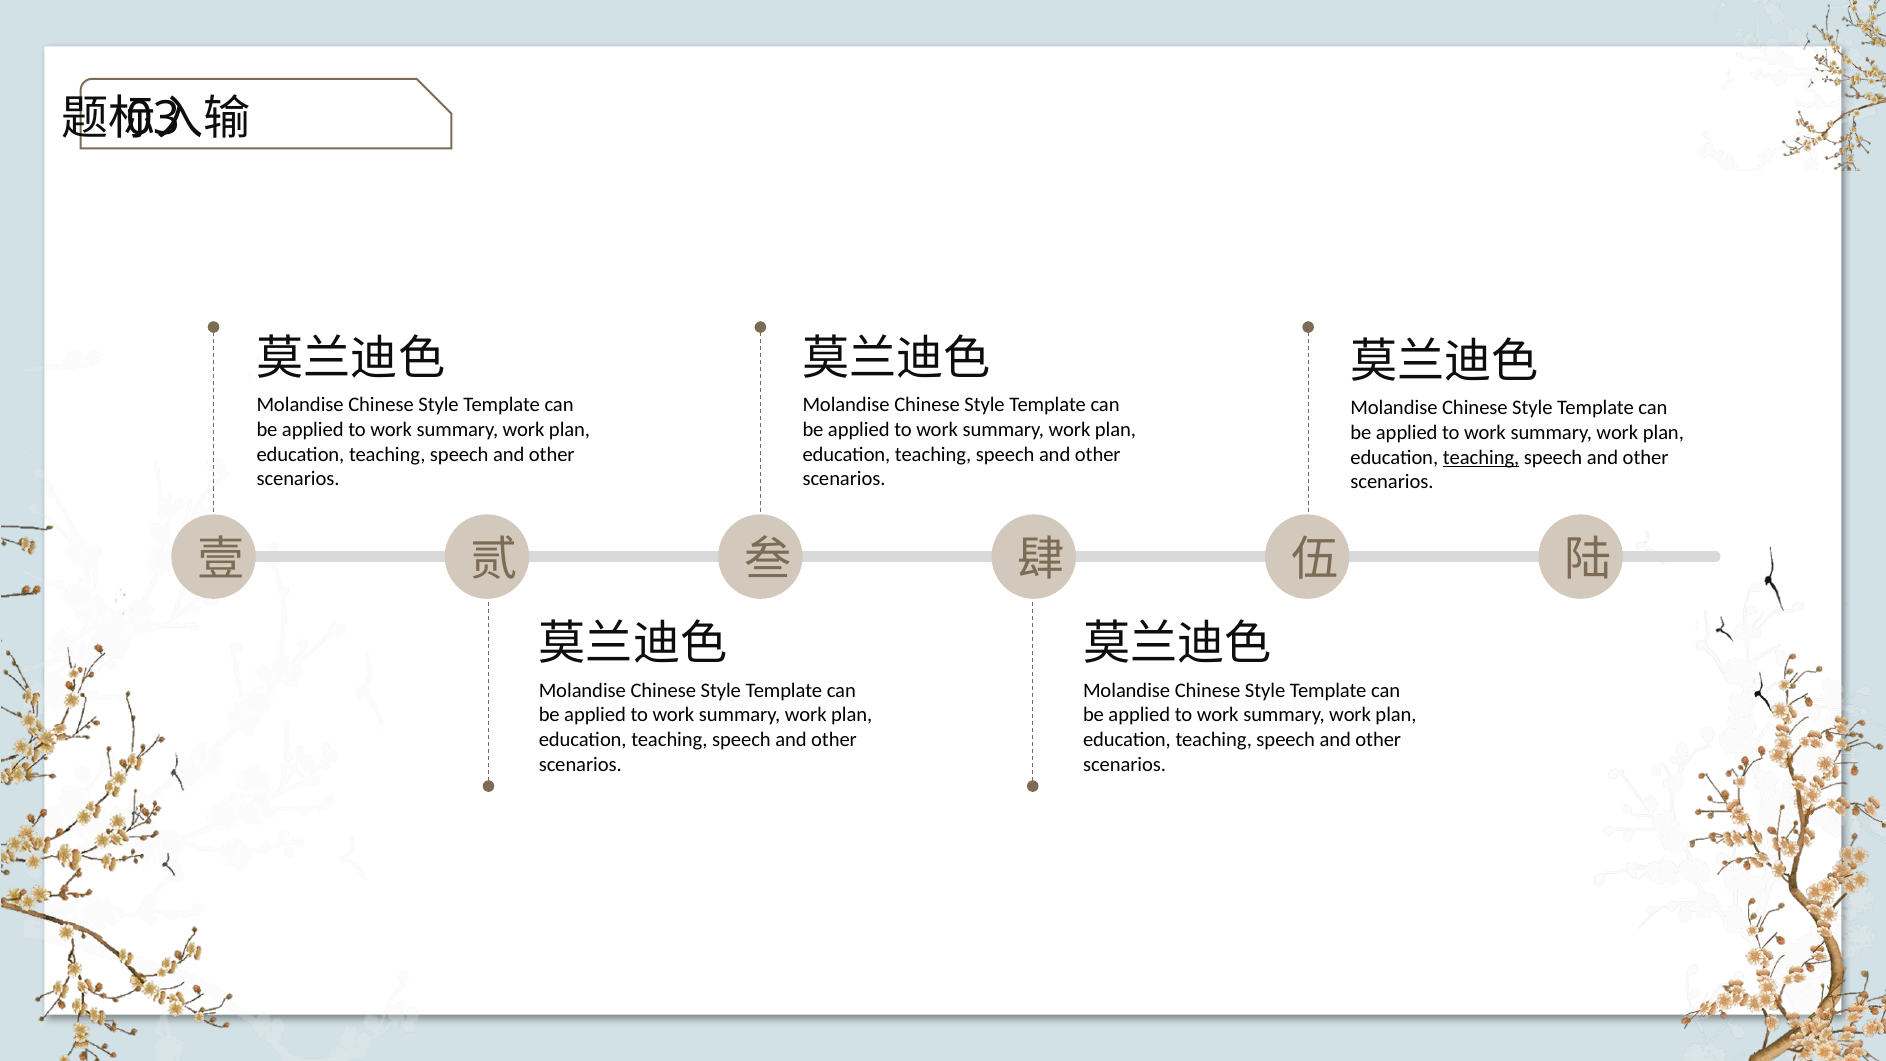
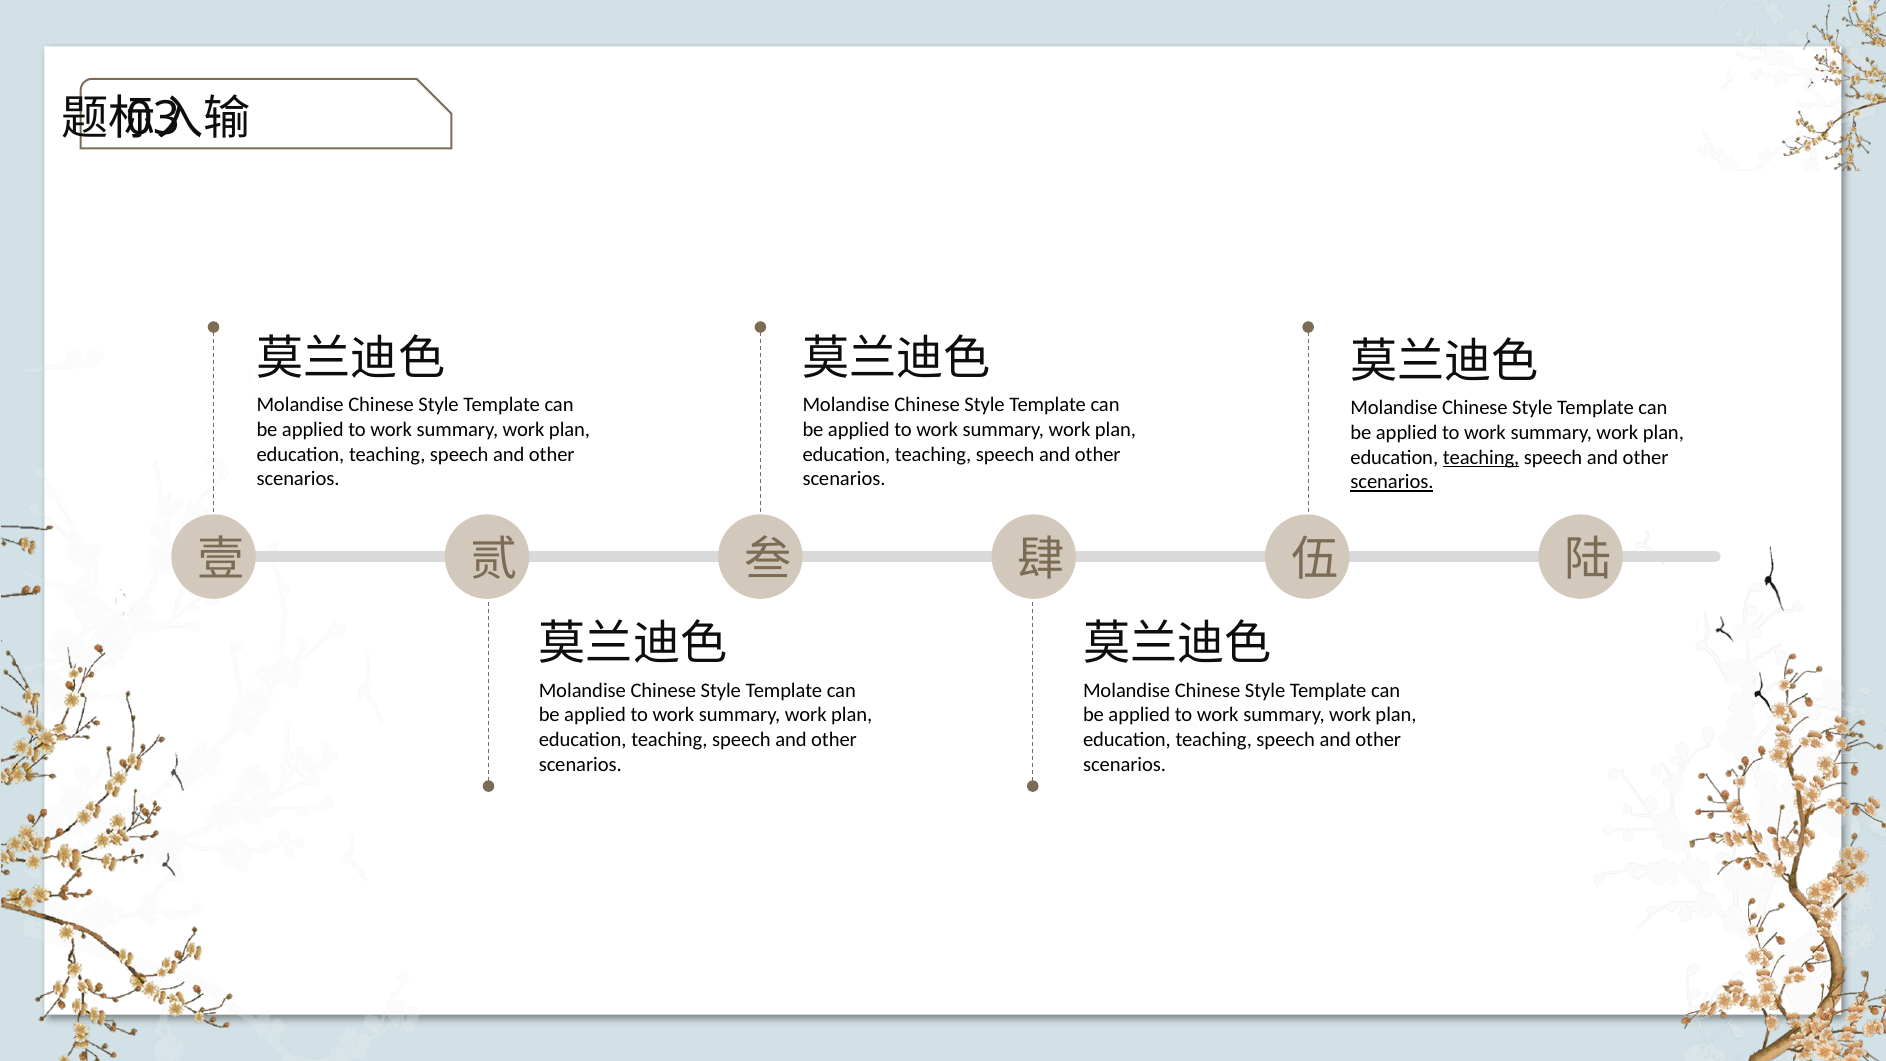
scenarios underline: none -> present (1392, 482)
